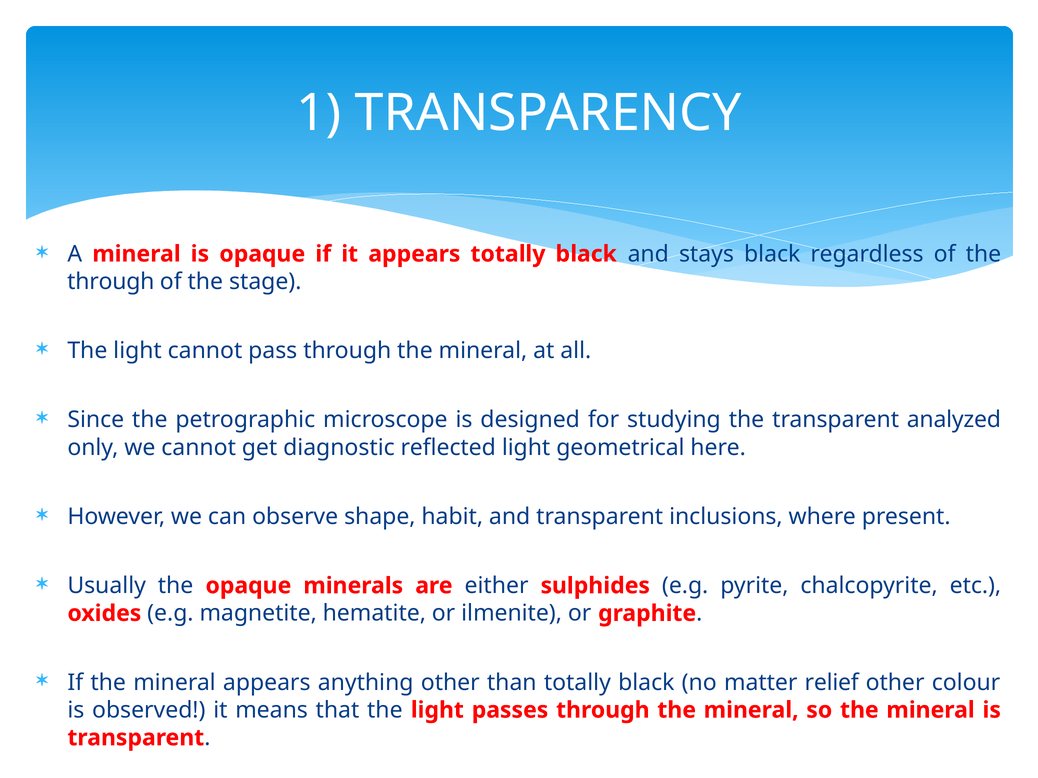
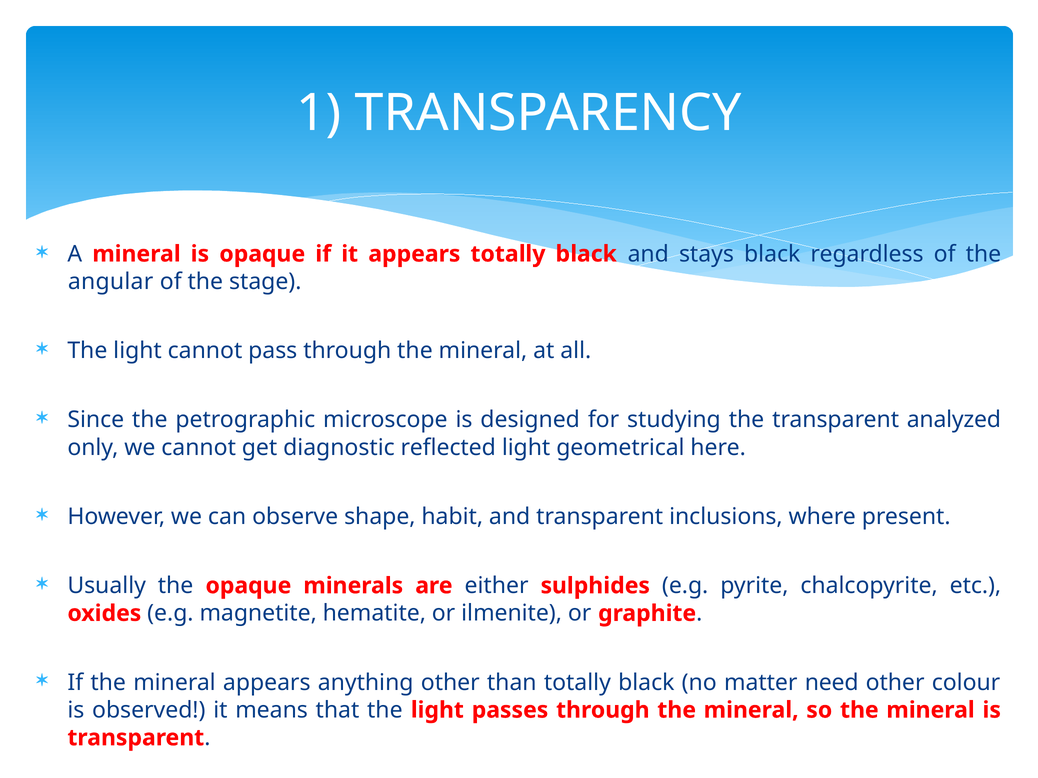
through: through -> angular (111, 282)
relief: relief -> need (832, 683)
